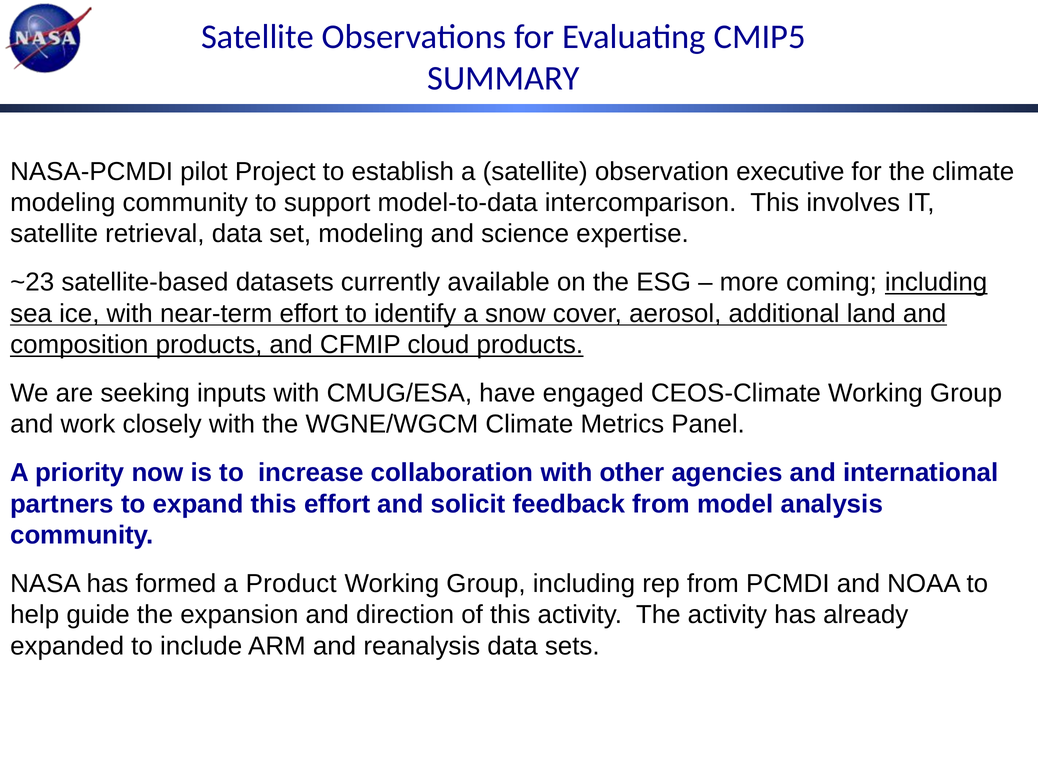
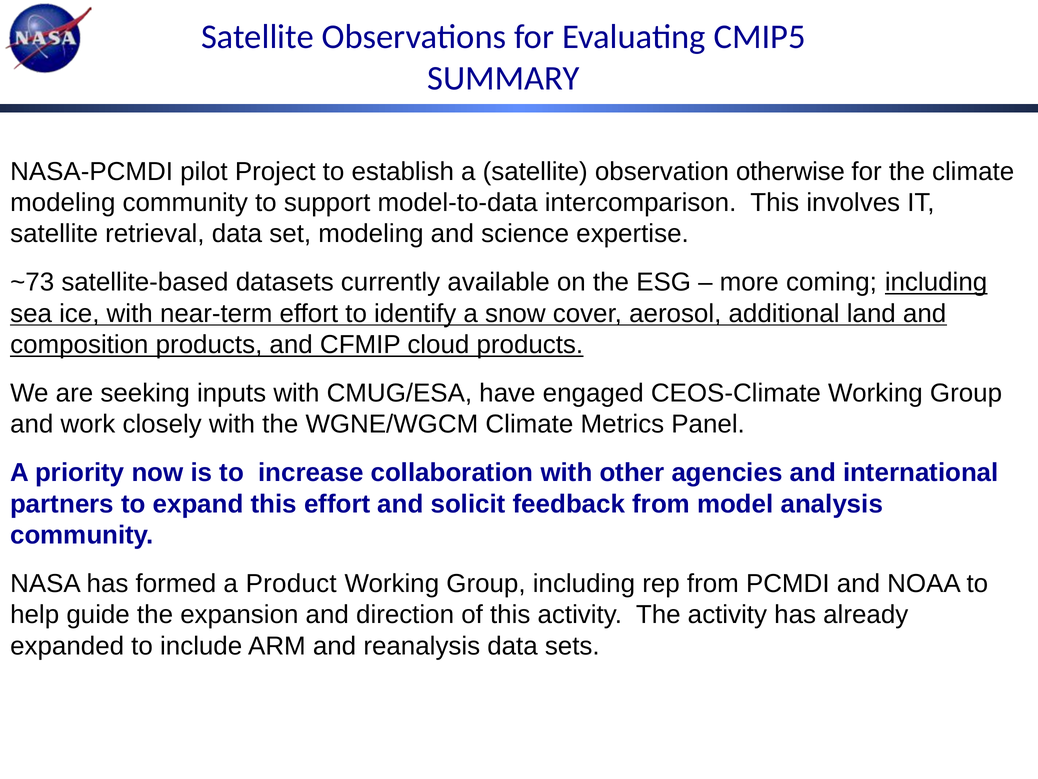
executive: executive -> otherwise (790, 171)
~23: ~23 -> ~73 (32, 282)
